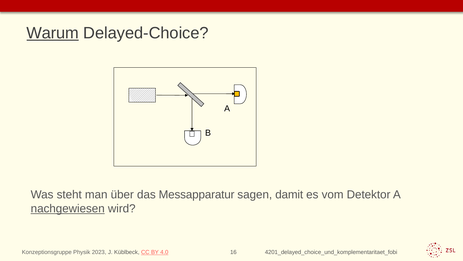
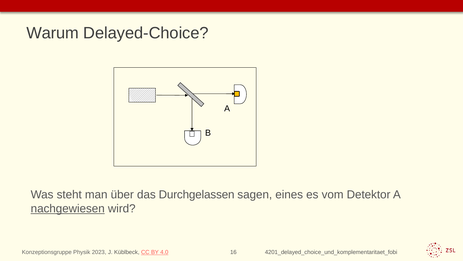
Warum underline: present -> none (53, 33)
Messapparatur: Messapparatur -> Durchgelassen (197, 194)
damit: damit -> eines (289, 194)
